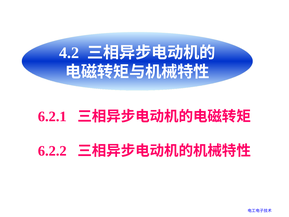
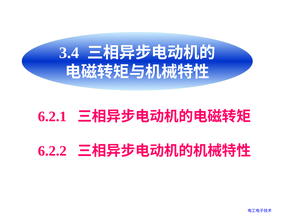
4.2: 4.2 -> 3.4 (69, 53)
